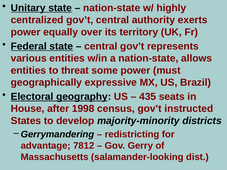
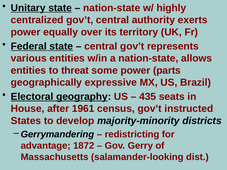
must: must -> parts (167, 70)
1998: 1998 -> 1961 (83, 109)
7812: 7812 -> 1872 (84, 146)
